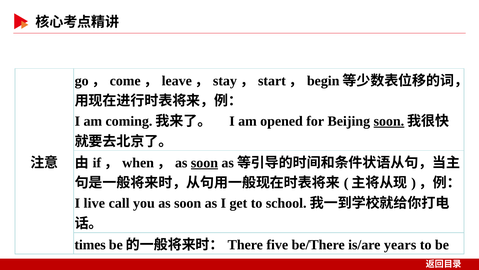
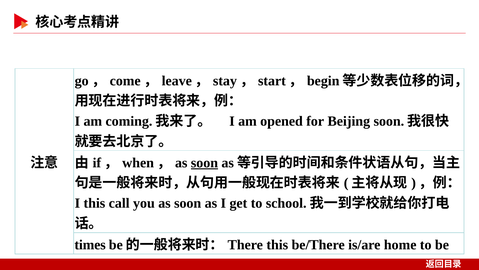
soon underline: present -> none (389, 121)
I live: live -> this (94, 203)
There five: five -> this (277, 244)
years: years -> home (400, 244)
